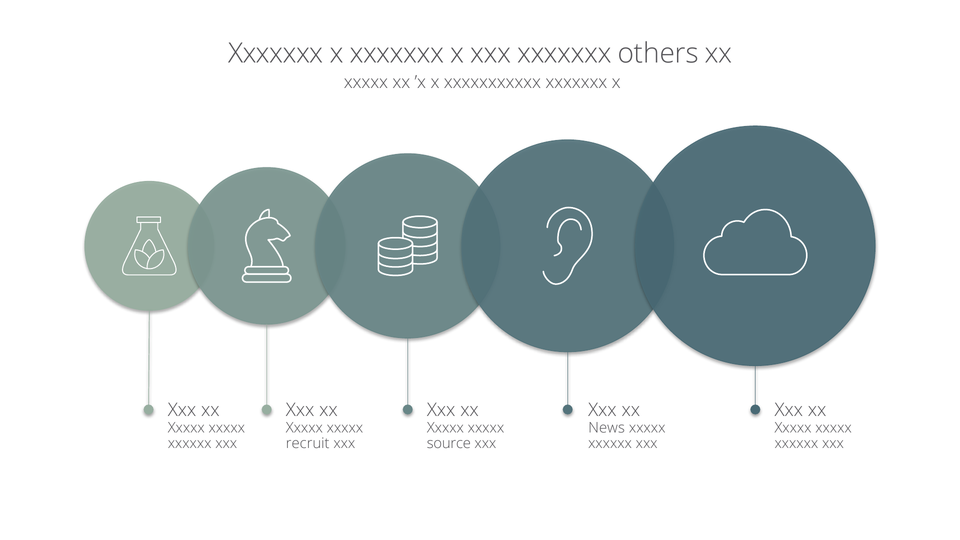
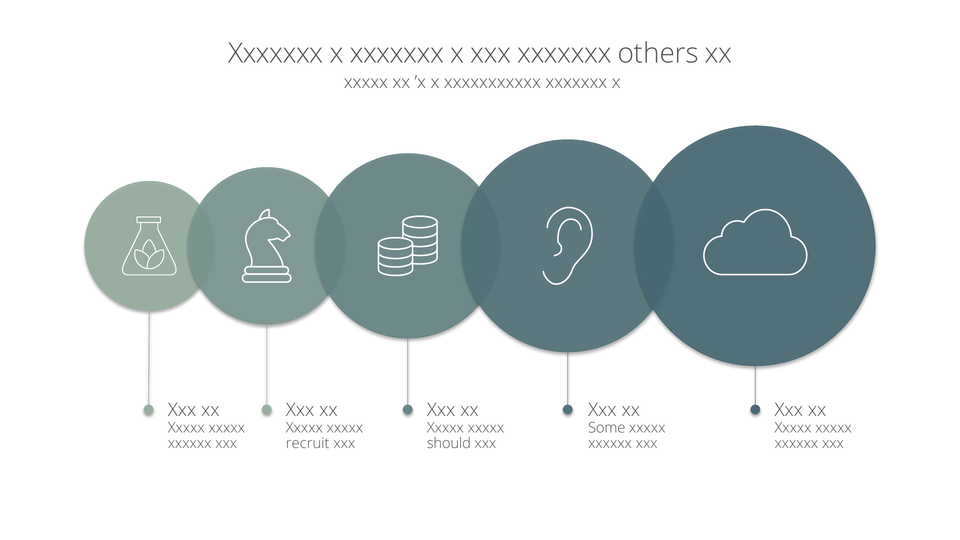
News: News -> Some (607, 428)
source: source -> should (449, 443)
